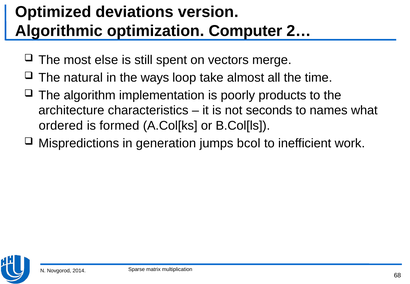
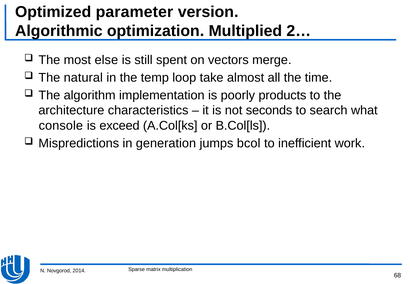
deviations: deviations -> parameter (134, 12)
Computer: Computer -> Multiplied (245, 31)
ways: ways -> temp (155, 78)
names: names -> search (329, 110)
ordered: ordered -> console (61, 125)
formed: formed -> exceed (119, 125)
